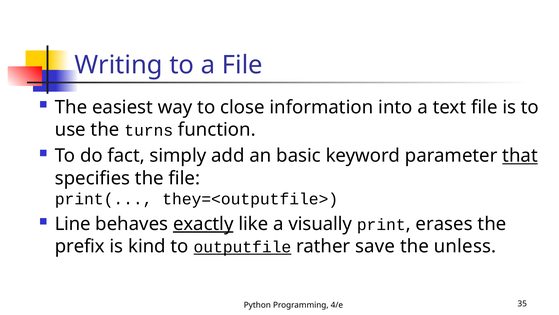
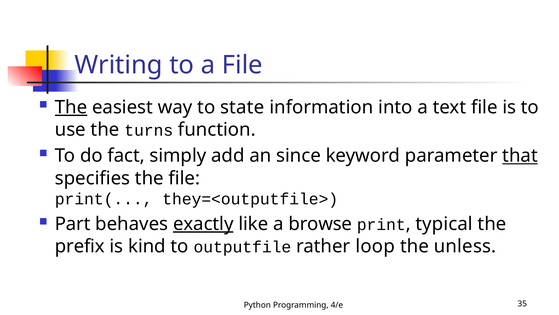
The underline: none -> present (71, 107)
close: close -> state (242, 107)
basic: basic -> since (299, 156)
Line: Line -> Part (73, 224)
visually: visually -> browse (320, 224)
erases: erases -> typical (444, 224)
outputfile underline: present -> none (242, 247)
save: save -> loop (375, 246)
